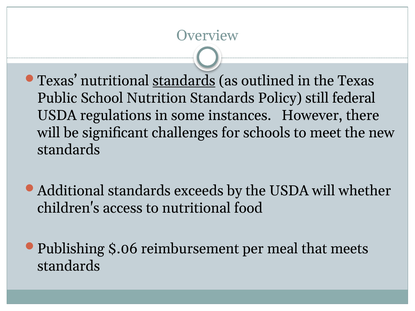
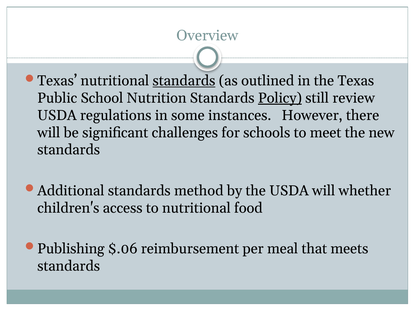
Policy underline: none -> present (280, 98)
federal: federal -> review (354, 98)
exceeds: exceeds -> method (199, 191)
